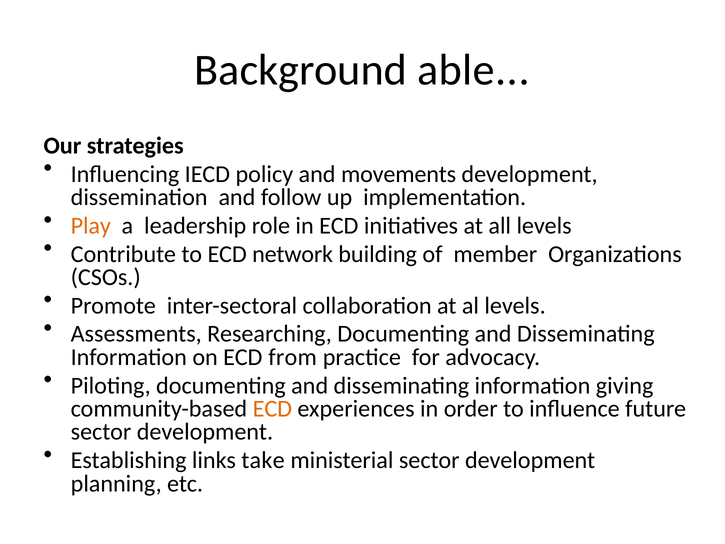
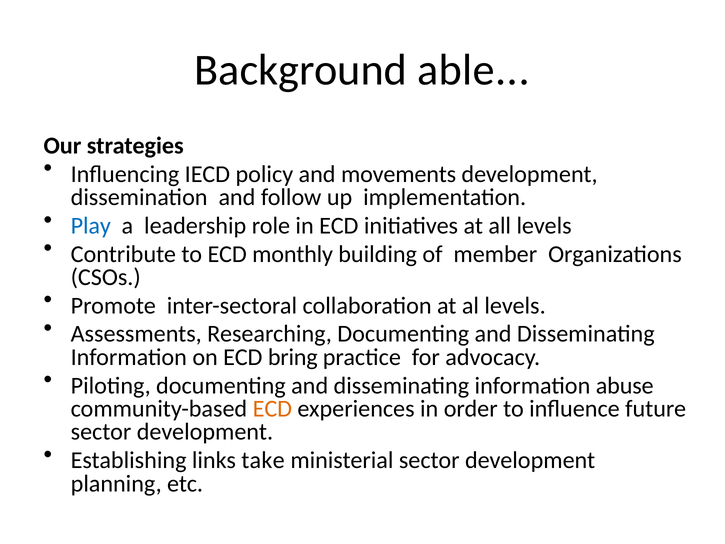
Play colour: orange -> blue (91, 226)
network: network -> monthly (293, 254)
from: from -> bring (293, 357)
giving: giving -> abuse (625, 385)
